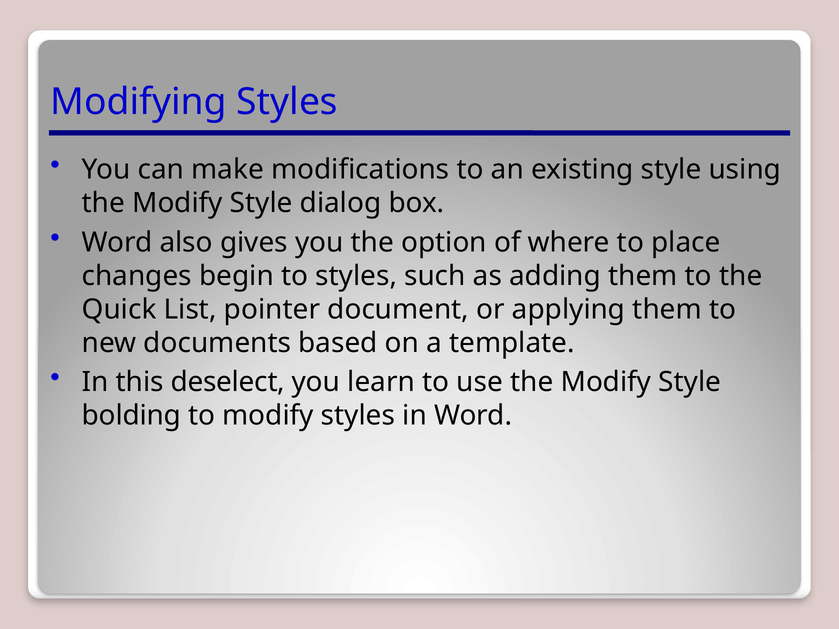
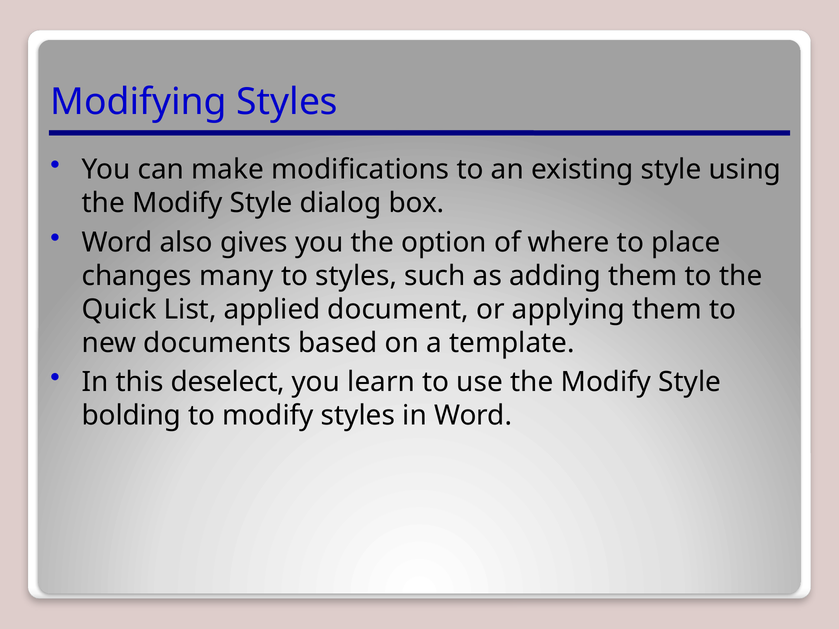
begin: begin -> many (236, 276)
pointer: pointer -> applied (272, 310)
